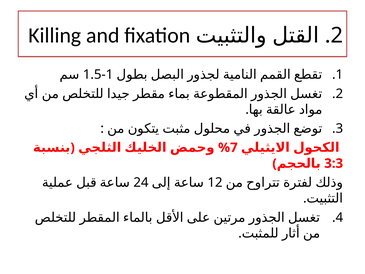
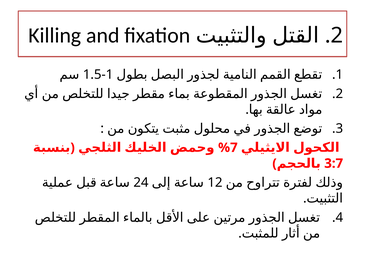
3:3: 3:3 -> 3:7 (334, 163)
